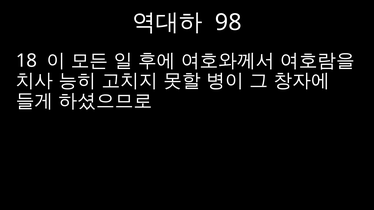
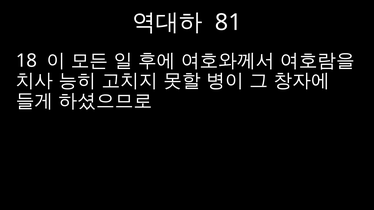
98: 98 -> 81 (228, 23)
